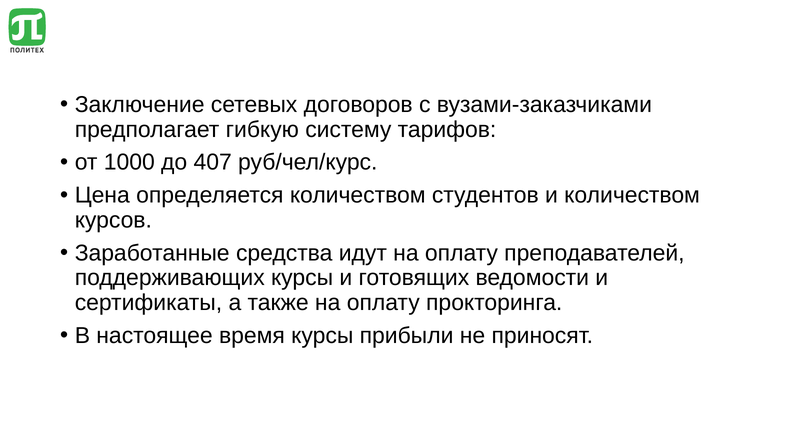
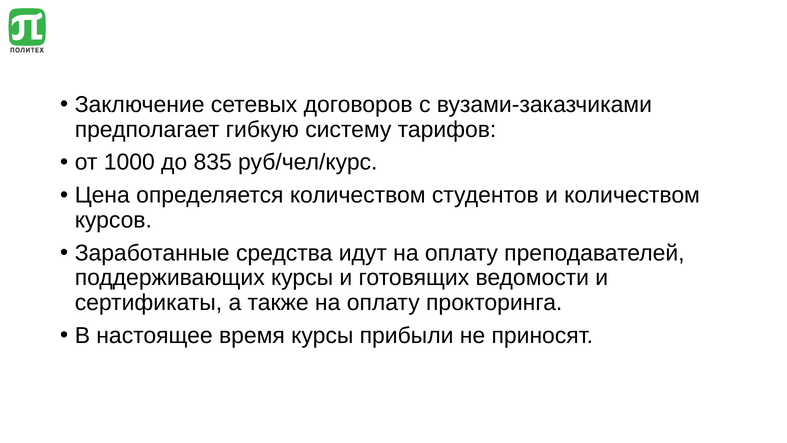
407: 407 -> 835 (213, 162)
